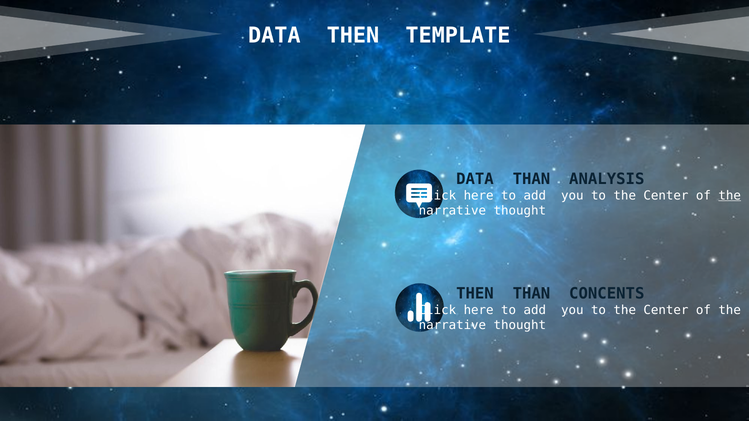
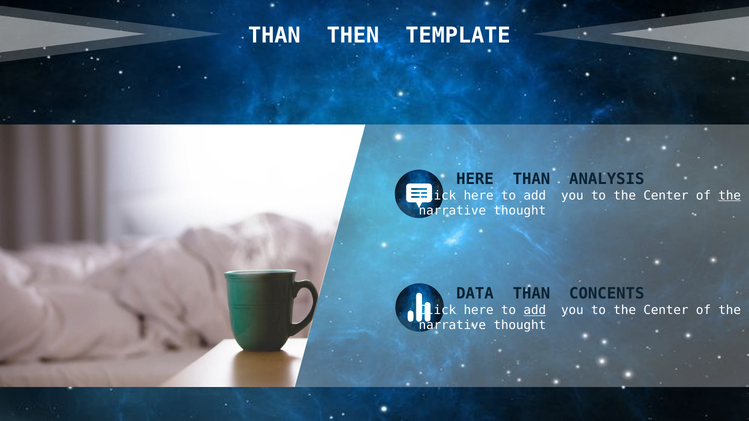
DATA: DATA -> THAN (274, 36)
DATA: DATA -> HERE (475, 179)
THEN: THEN -> DATA (475, 294)
add underline: none -> present (535, 311)
